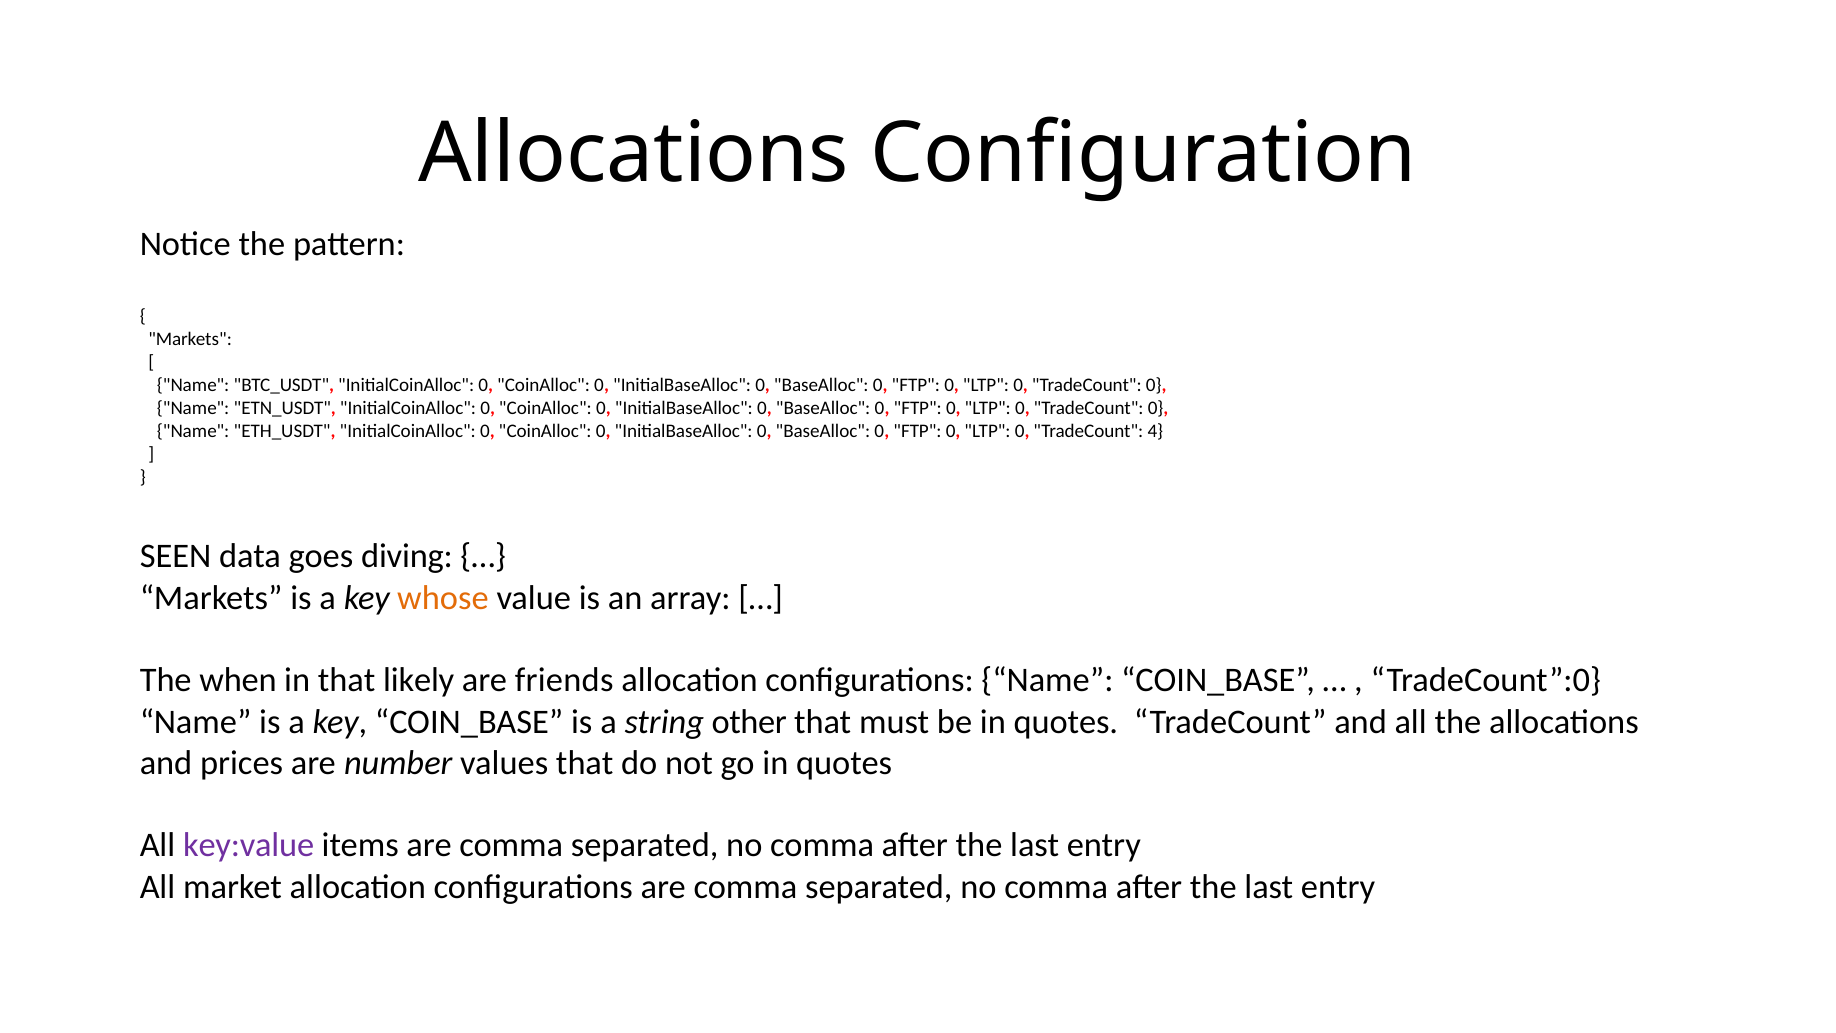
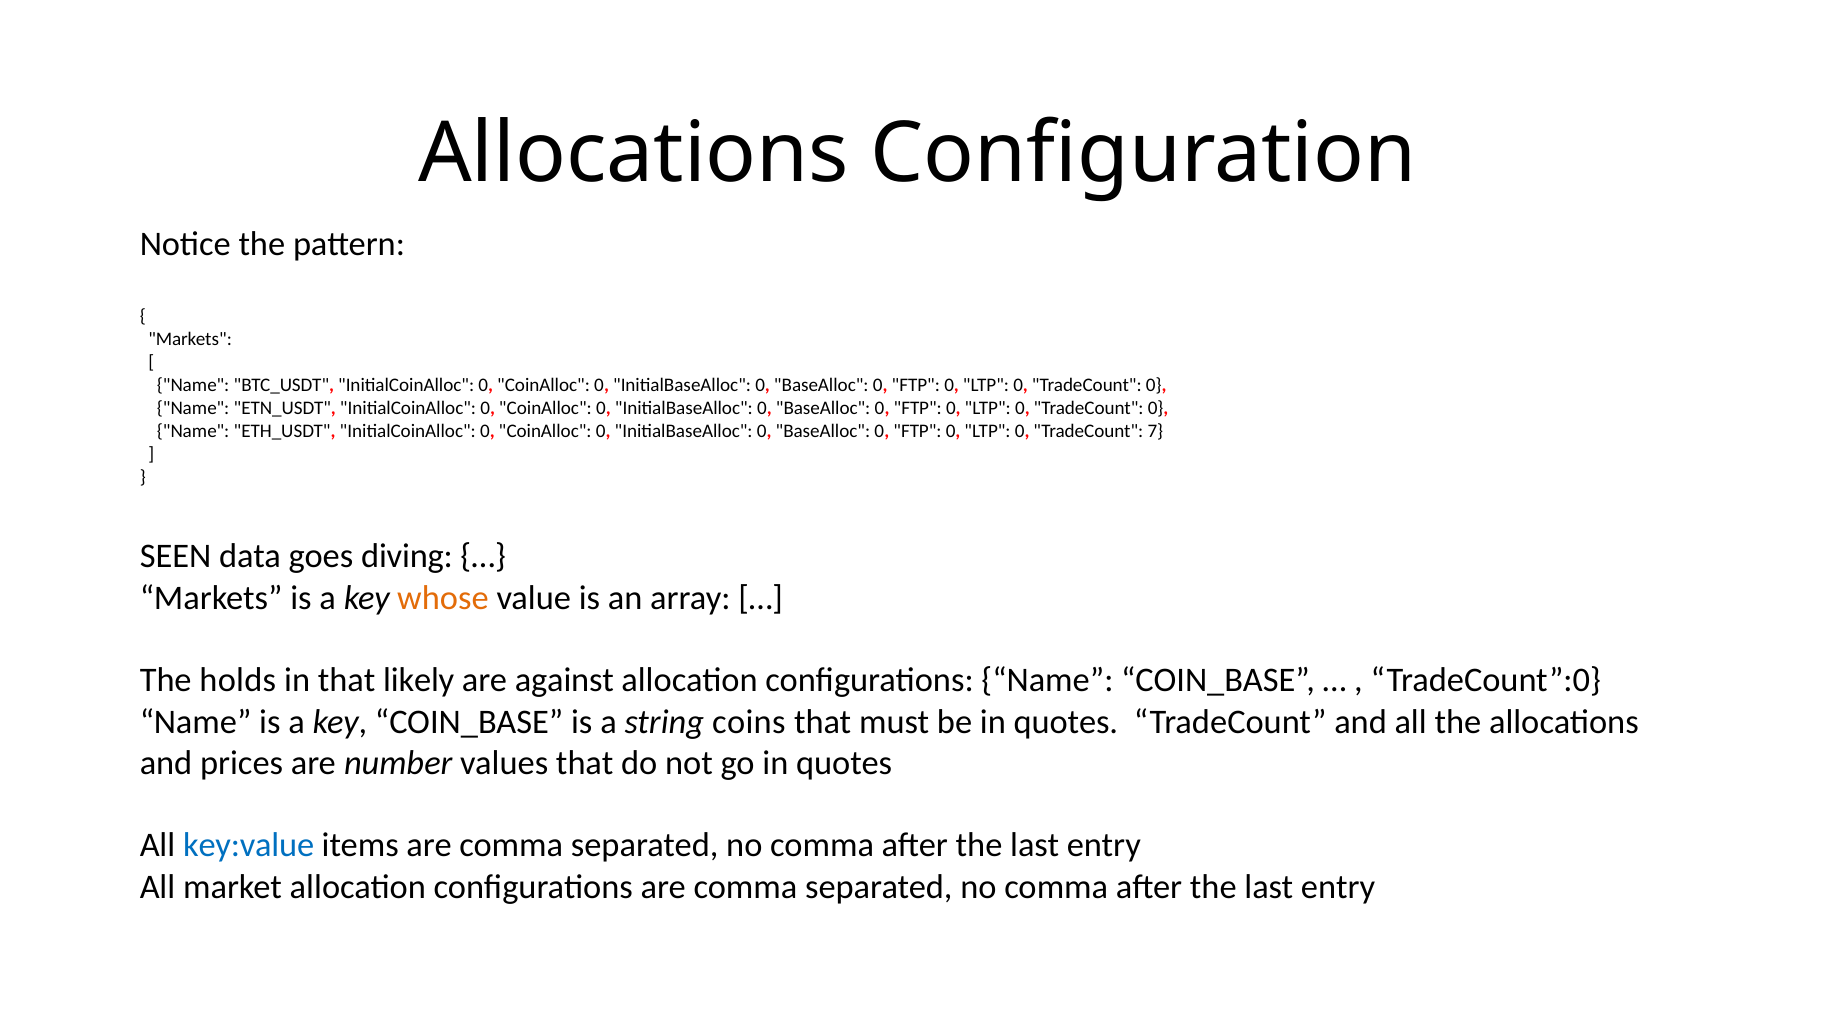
4: 4 -> 7 (1155, 431)
when: when -> holds (238, 680)
friends: friends -> against (564, 680)
other: other -> coins (749, 721)
key:value colour: purple -> blue (249, 845)
